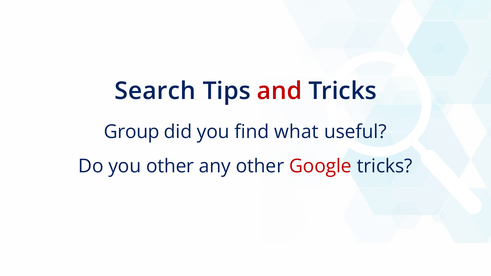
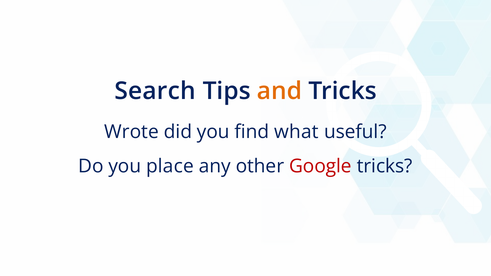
and colour: red -> orange (280, 91)
Group: Group -> Wrote (132, 132)
you other: other -> place (170, 166)
